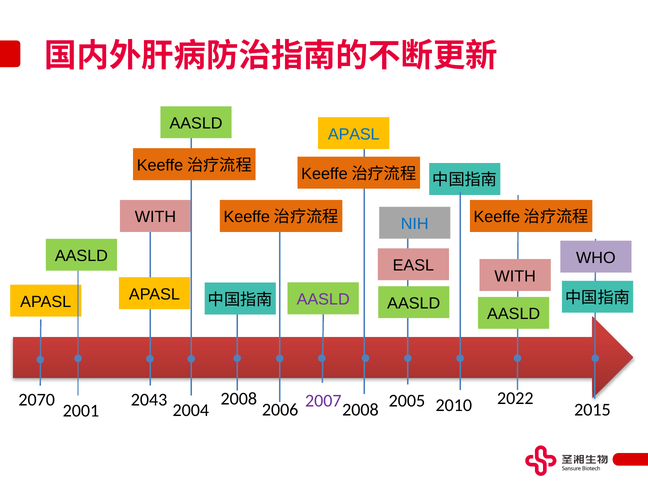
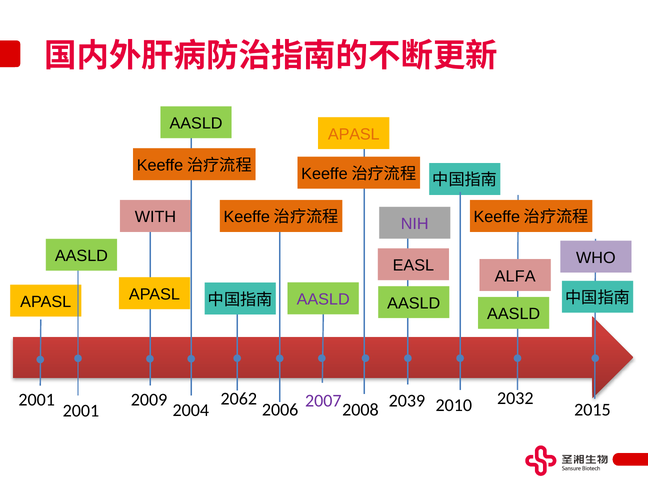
APASL colour: blue -> orange (354, 134)
NIH colour: blue -> purple (415, 224)
WITH: WITH -> ALFA (515, 276)
2008: 2008 -> 2062 (239, 399)
2070: 2070 -> 2001 (37, 400)
2043: 2043 -> 2009 (149, 400)
2005: 2005 -> 2039 (407, 401)
2022: 2022 -> 2032 (515, 398)
